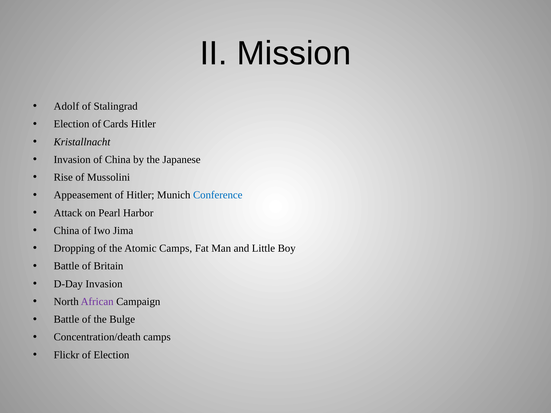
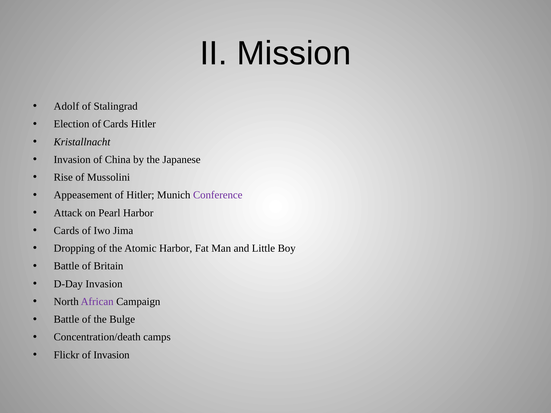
Conference colour: blue -> purple (218, 195)
China: China -> Cards (66, 231)
Atomic Camps: Camps -> Harbor (176, 248)
of Election: Election -> Invasion (112, 355)
